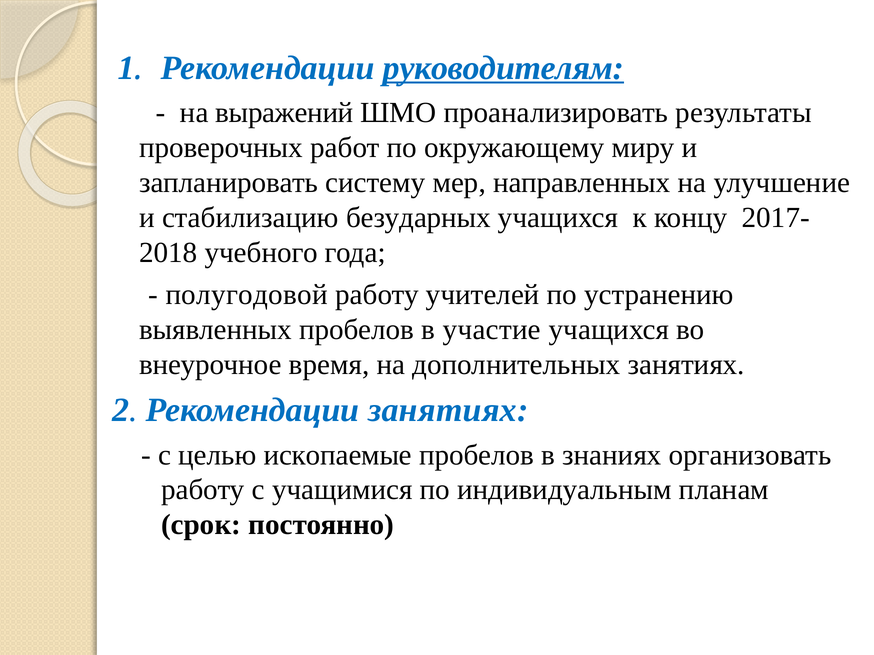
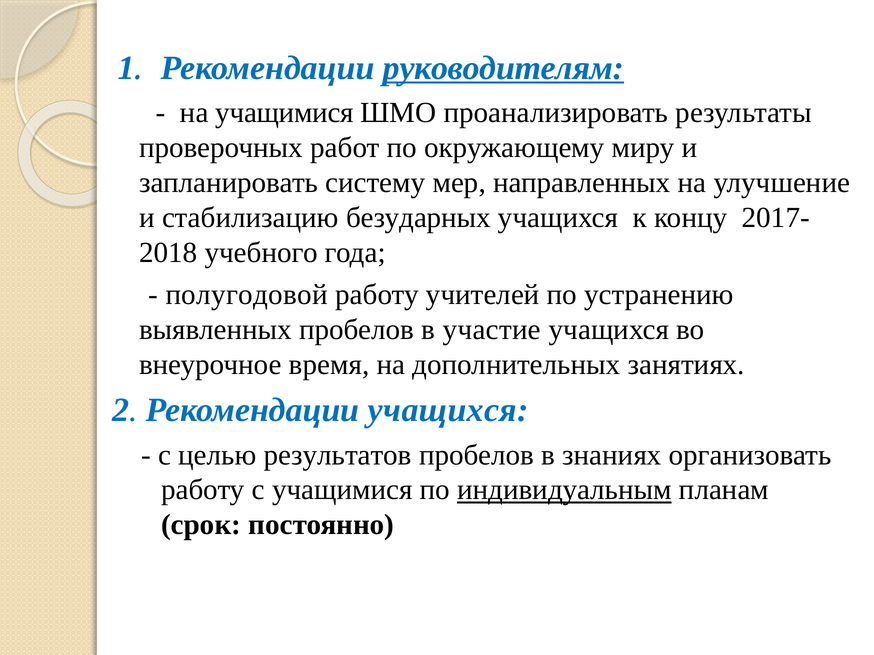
на выражений: выражений -> учащимися (284, 113)
Рекомендации занятиях: занятиях -> учащихся (448, 410)
ископаемые: ископаемые -> результатов (338, 455)
индивидуальным underline: none -> present (564, 490)
